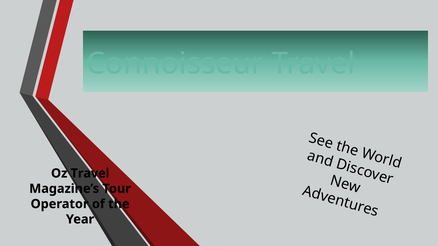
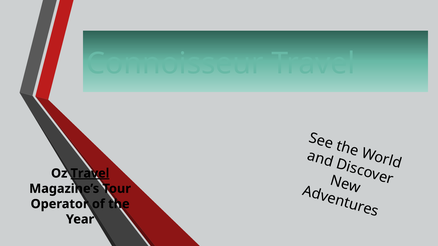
Travel underline: none -> present (90, 174)
